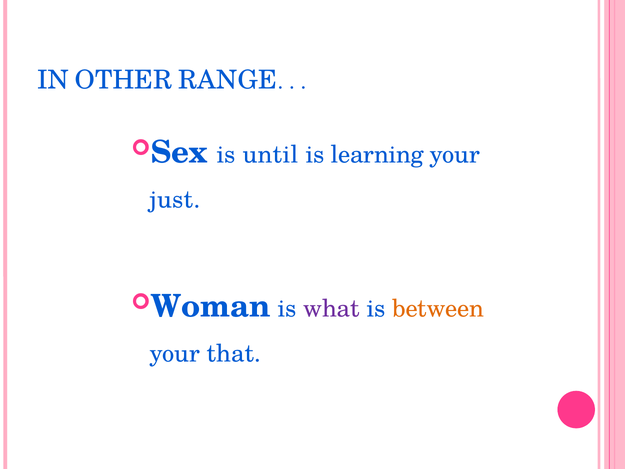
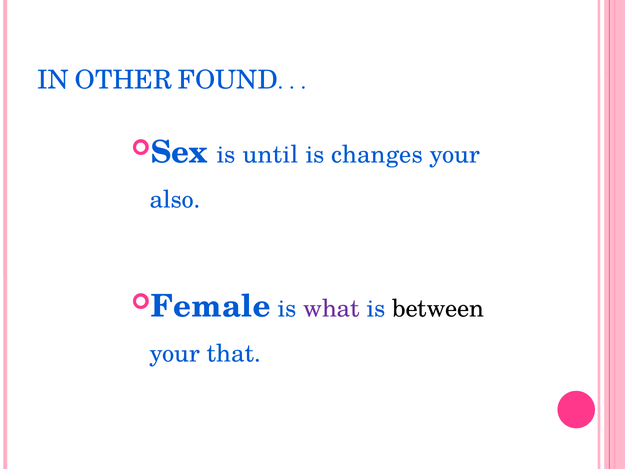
RANGE: RANGE -> FOUND (228, 80)
learning: learning -> changes (377, 154)
just: just -> also (175, 199)
Woman: Woman -> Female (211, 306)
between colour: orange -> black (438, 308)
